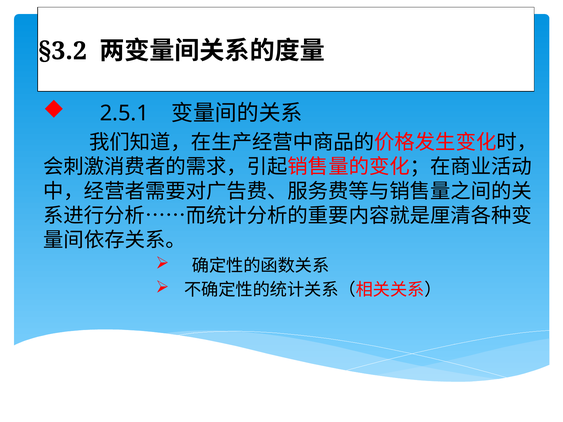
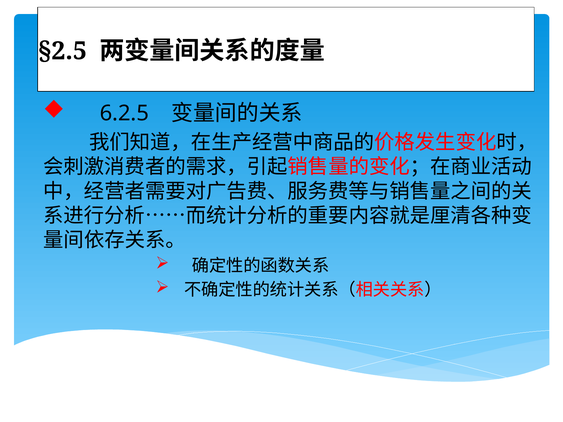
§3.2: §3.2 -> §2.5 (62, 51)
2.5.1: 2.5.1 -> 6.2.5 (124, 113)
